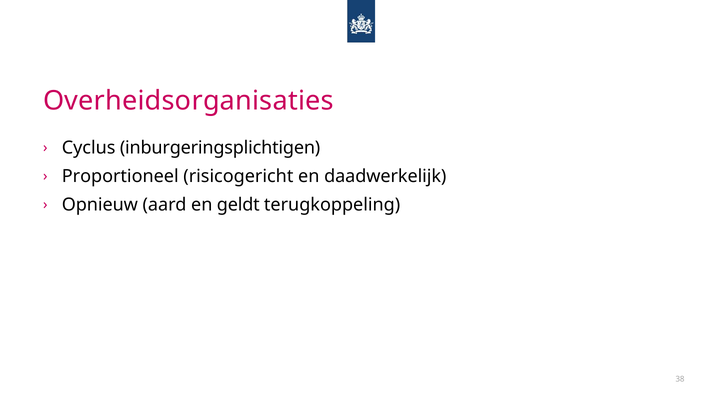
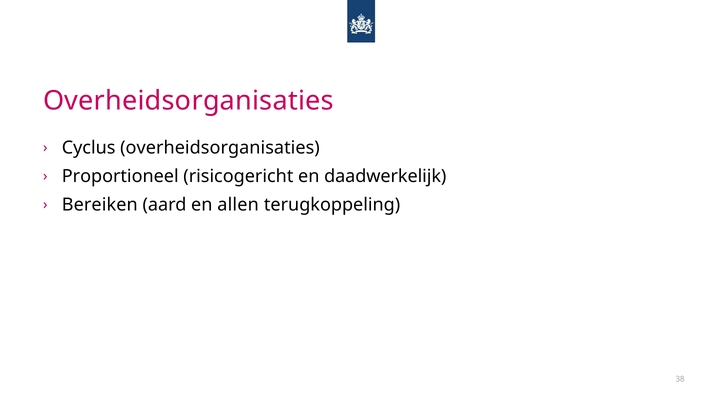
Cyclus inburgeringsplichtigen: inburgeringsplichtigen -> overheidsorganisaties (220, 148)
Opnieuw: Opnieuw -> Bereiken (100, 205)
geldt: geldt -> allen (238, 205)
